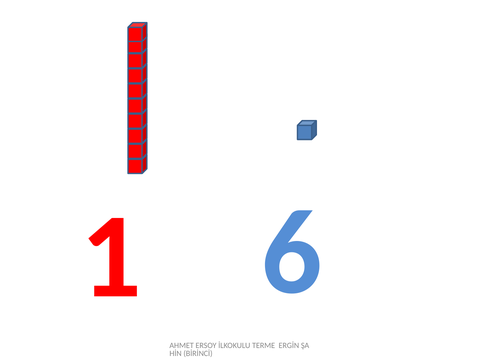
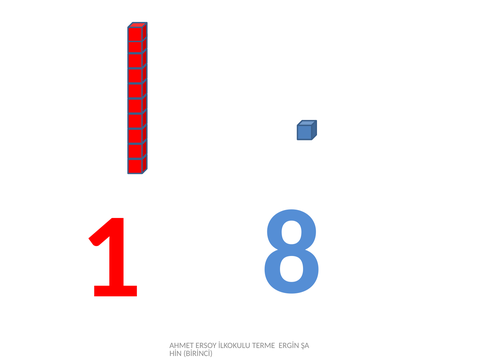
6: 6 -> 8 (292, 253)
